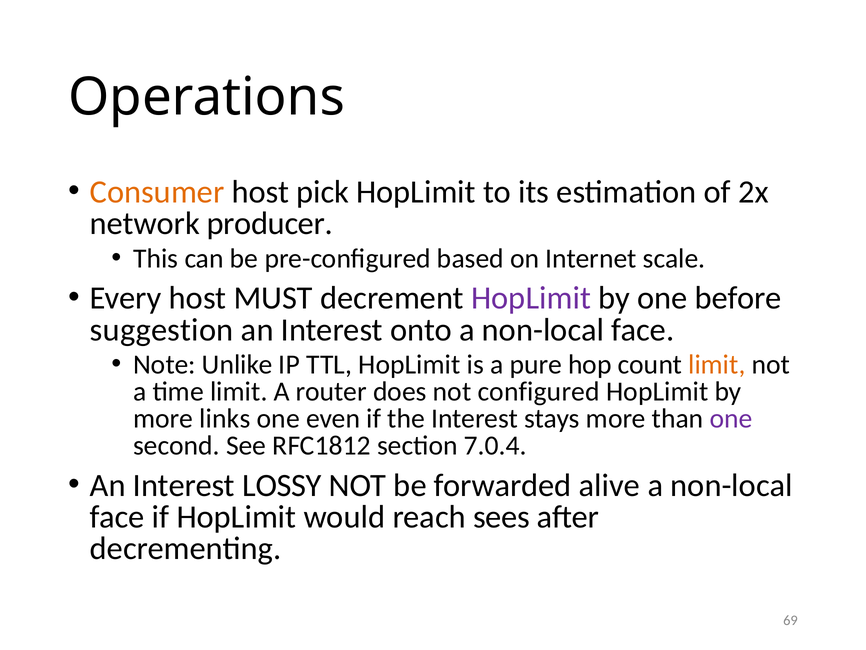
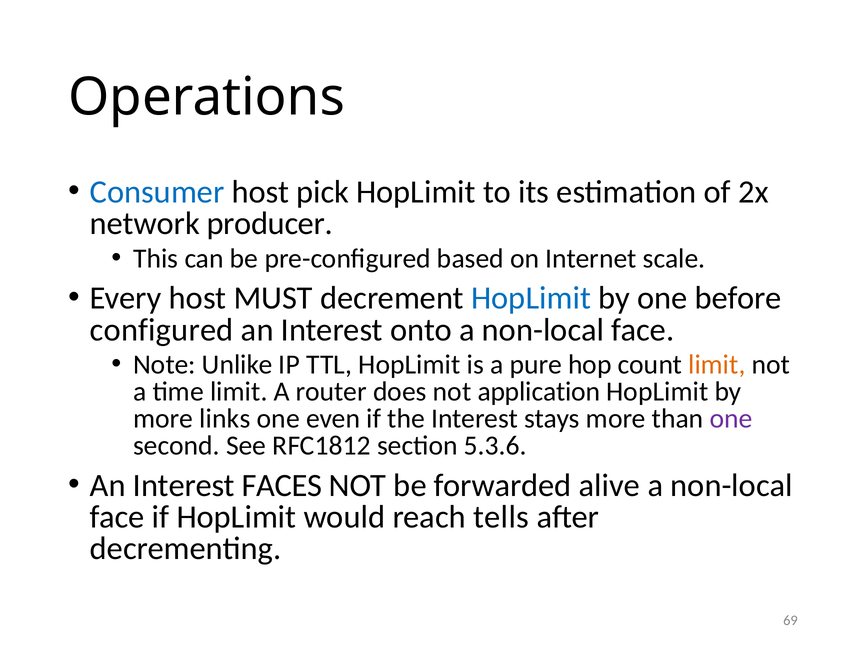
Consumer colour: orange -> blue (157, 192)
HopLimit colour: purple -> blue (531, 298)
suggestion: suggestion -> configured (162, 330)
configured: configured -> application (539, 391)
7.0.4: 7.0.4 -> 5.3.6 (495, 445)
LOSSY: LOSSY -> FACES (282, 485)
sees: sees -> tells (501, 517)
